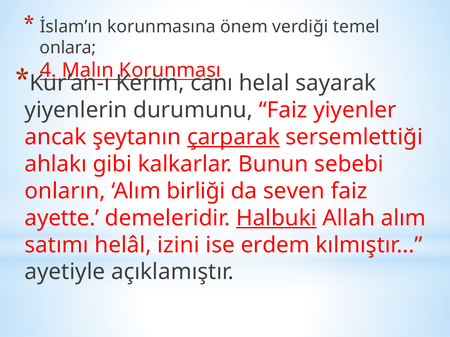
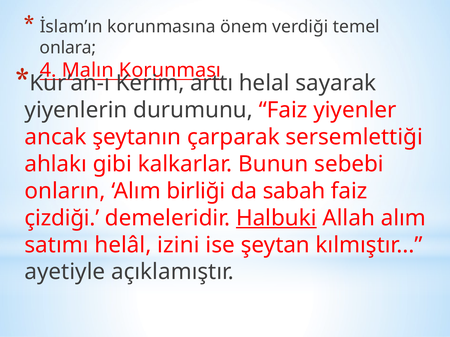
canı: canı -> arttı (212, 83)
çarparak underline: present -> none (233, 137)
seven: seven -> sabah (294, 191)
ayette: ayette -> çizdiği (62, 218)
erdem: erdem -> şeytan (275, 245)
